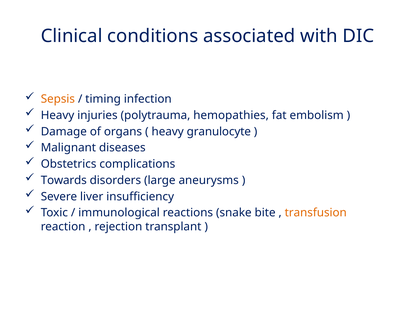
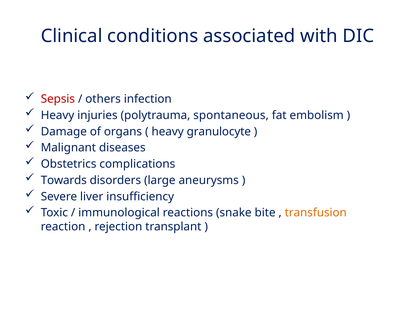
Sepsis colour: orange -> red (58, 99)
timing: timing -> others (103, 99)
hemopathies: hemopathies -> spontaneous (231, 116)
